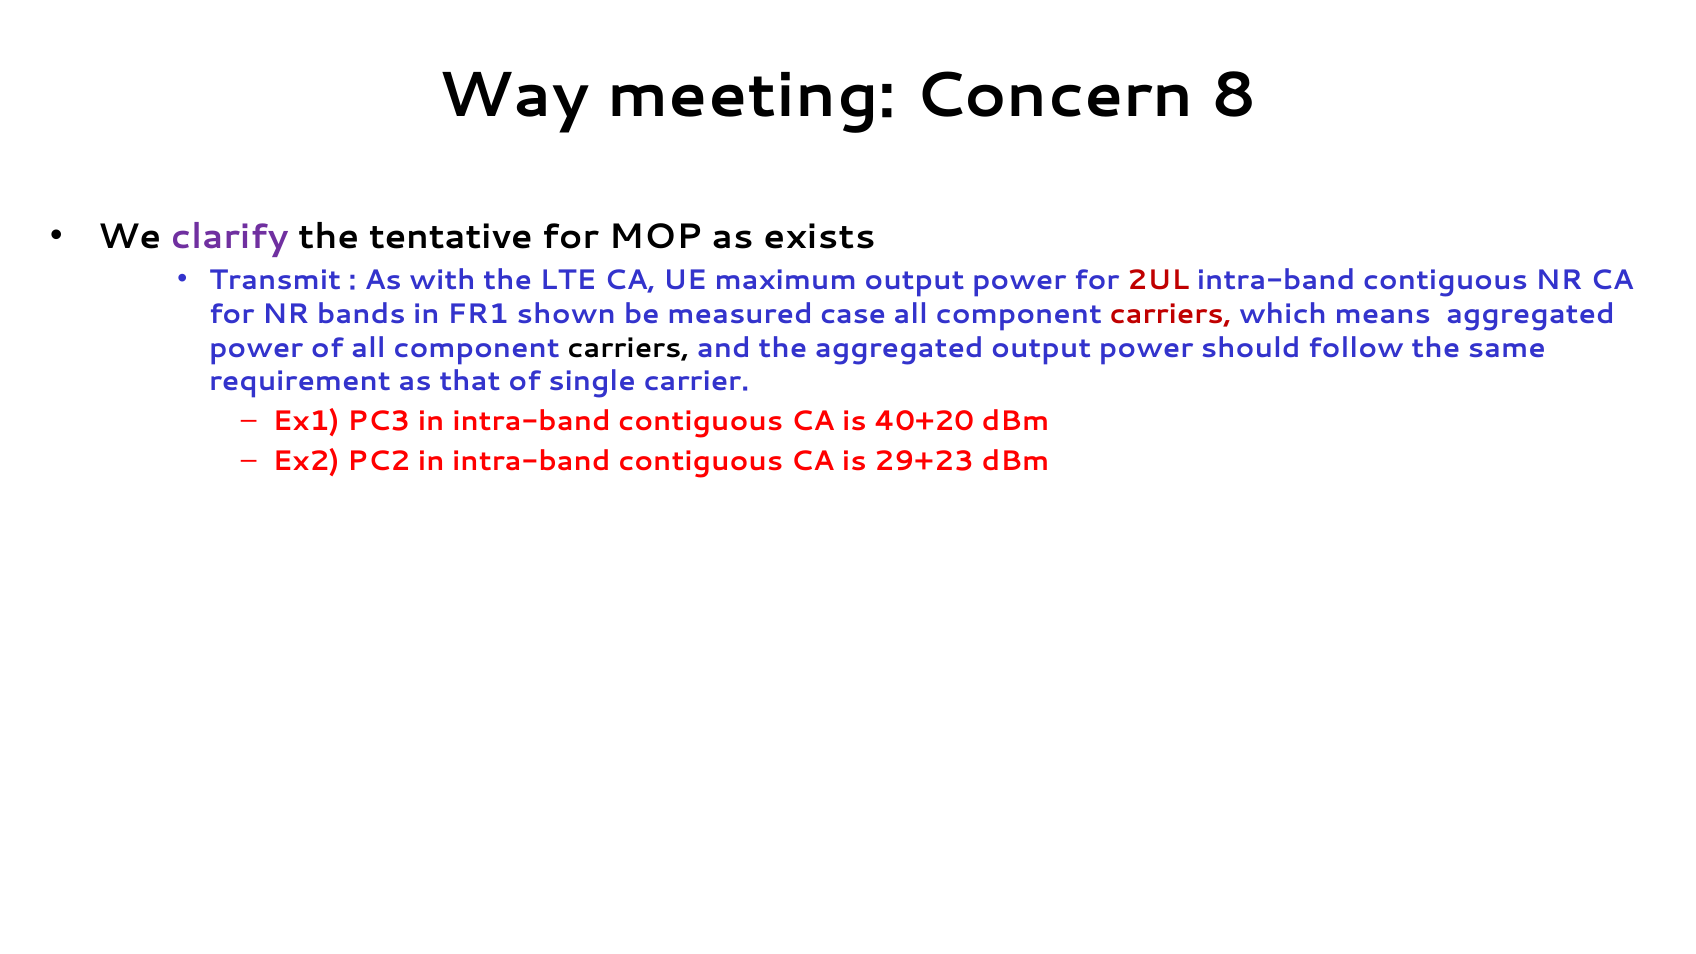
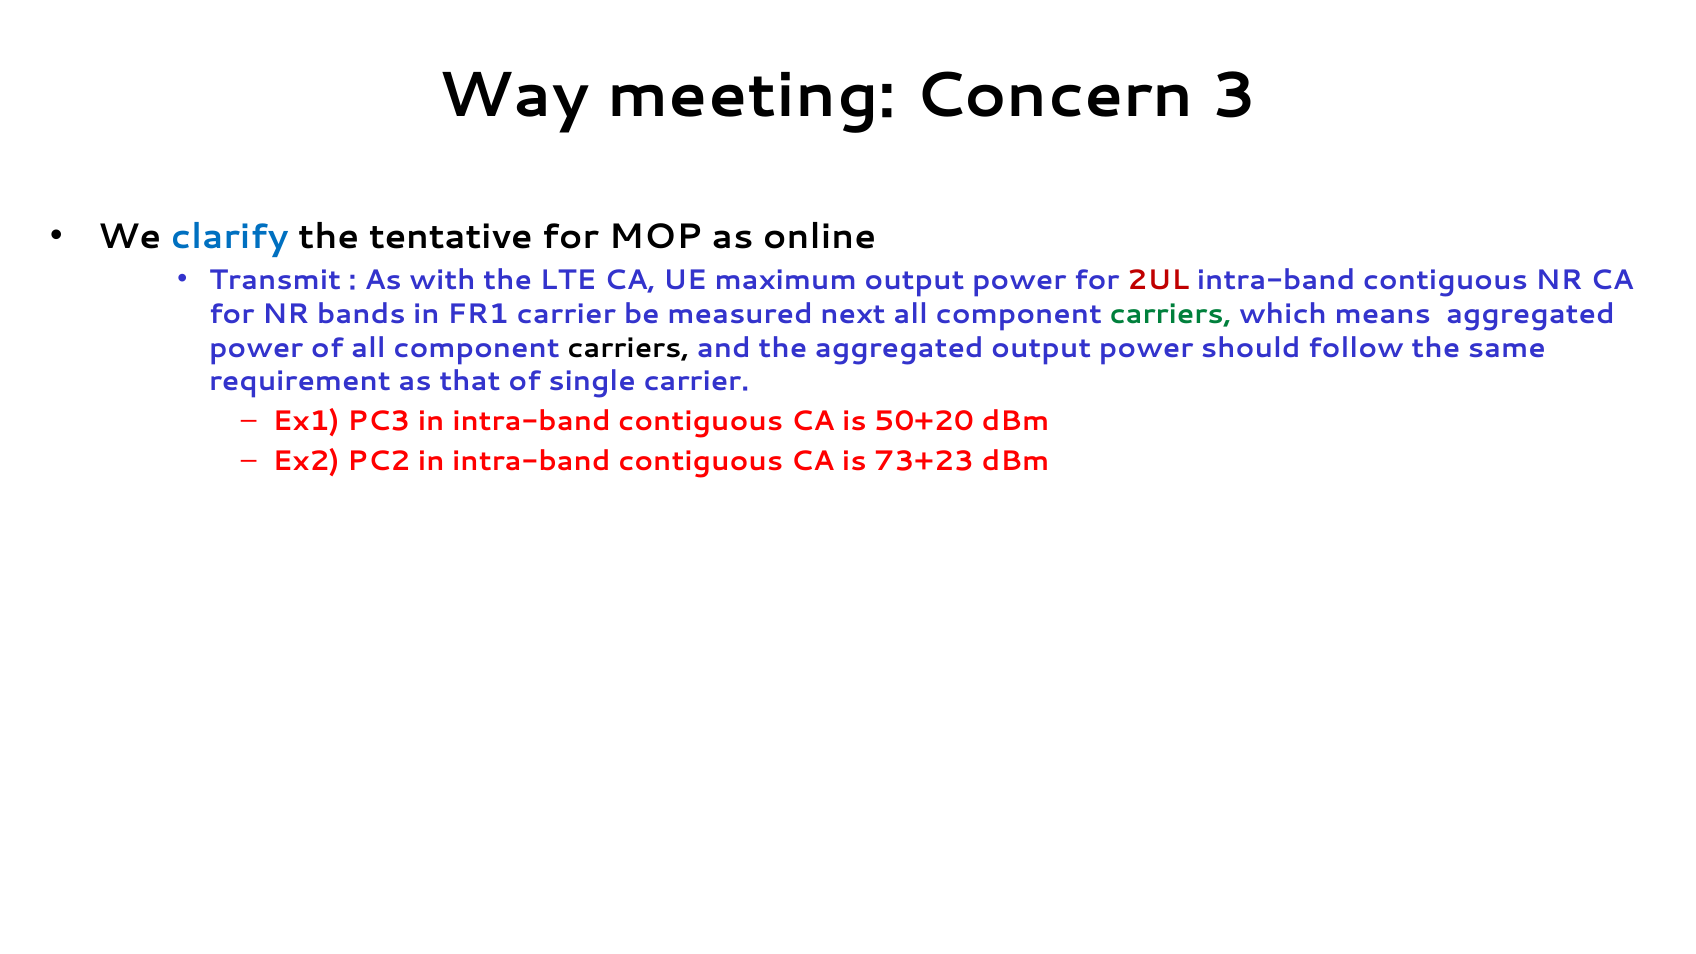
8: 8 -> 3 (1234, 96)
clarify colour: purple -> blue (230, 237)
exists: exists -> online (820, 237)
FR1 shown: shown -> carrier (566, 314)
case: case -> next (853, 314)
carriers colour: red -> green (1171, 314)
40+20: 40+20 -> 50+20 (924, 421)
29+23: 29+23 -> 73+23 (924, 461)
